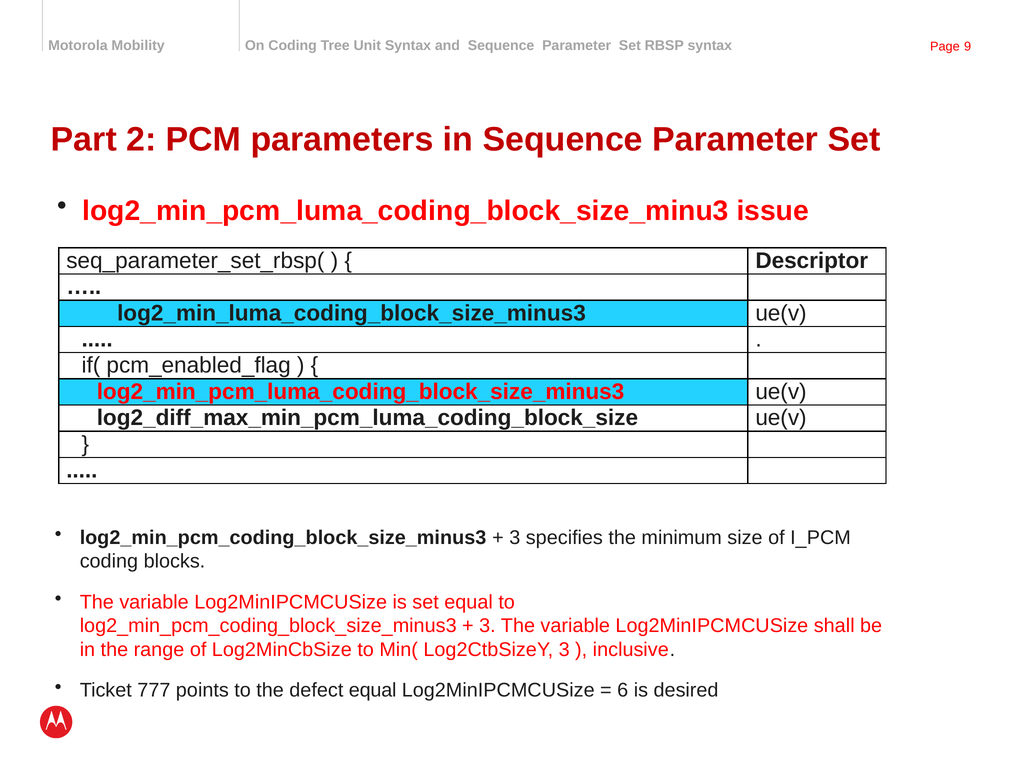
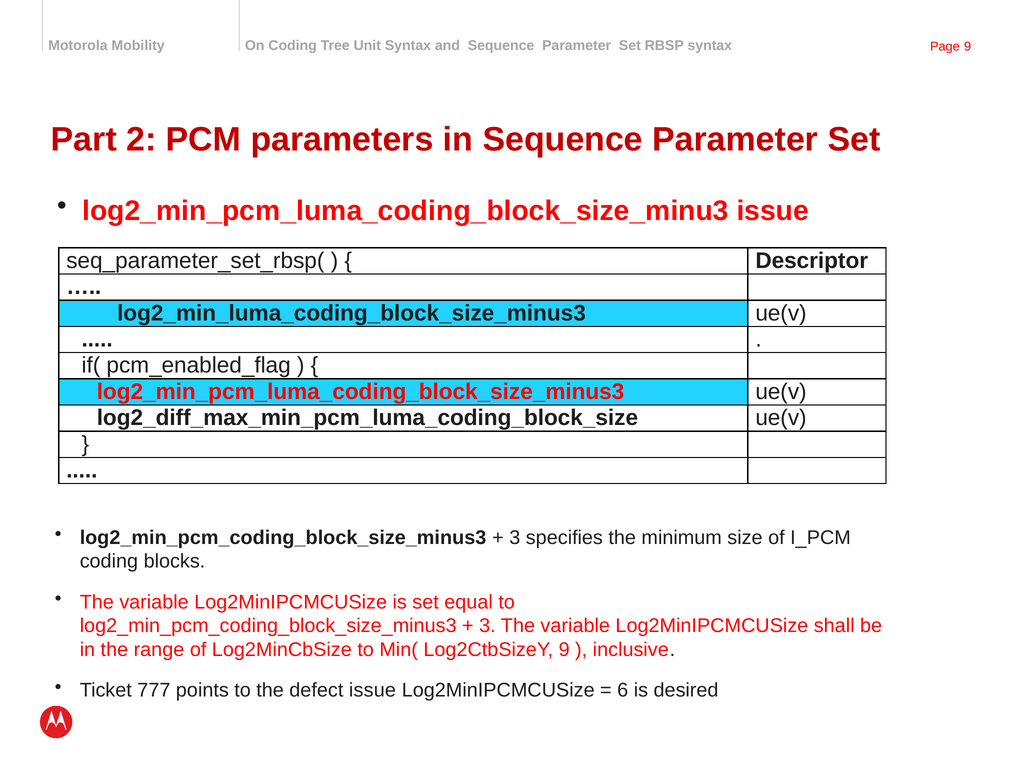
Log2CtbSizeY 3: 3 -> 9 (564, 650)
defect equal: equal -> issue (372, 691)
